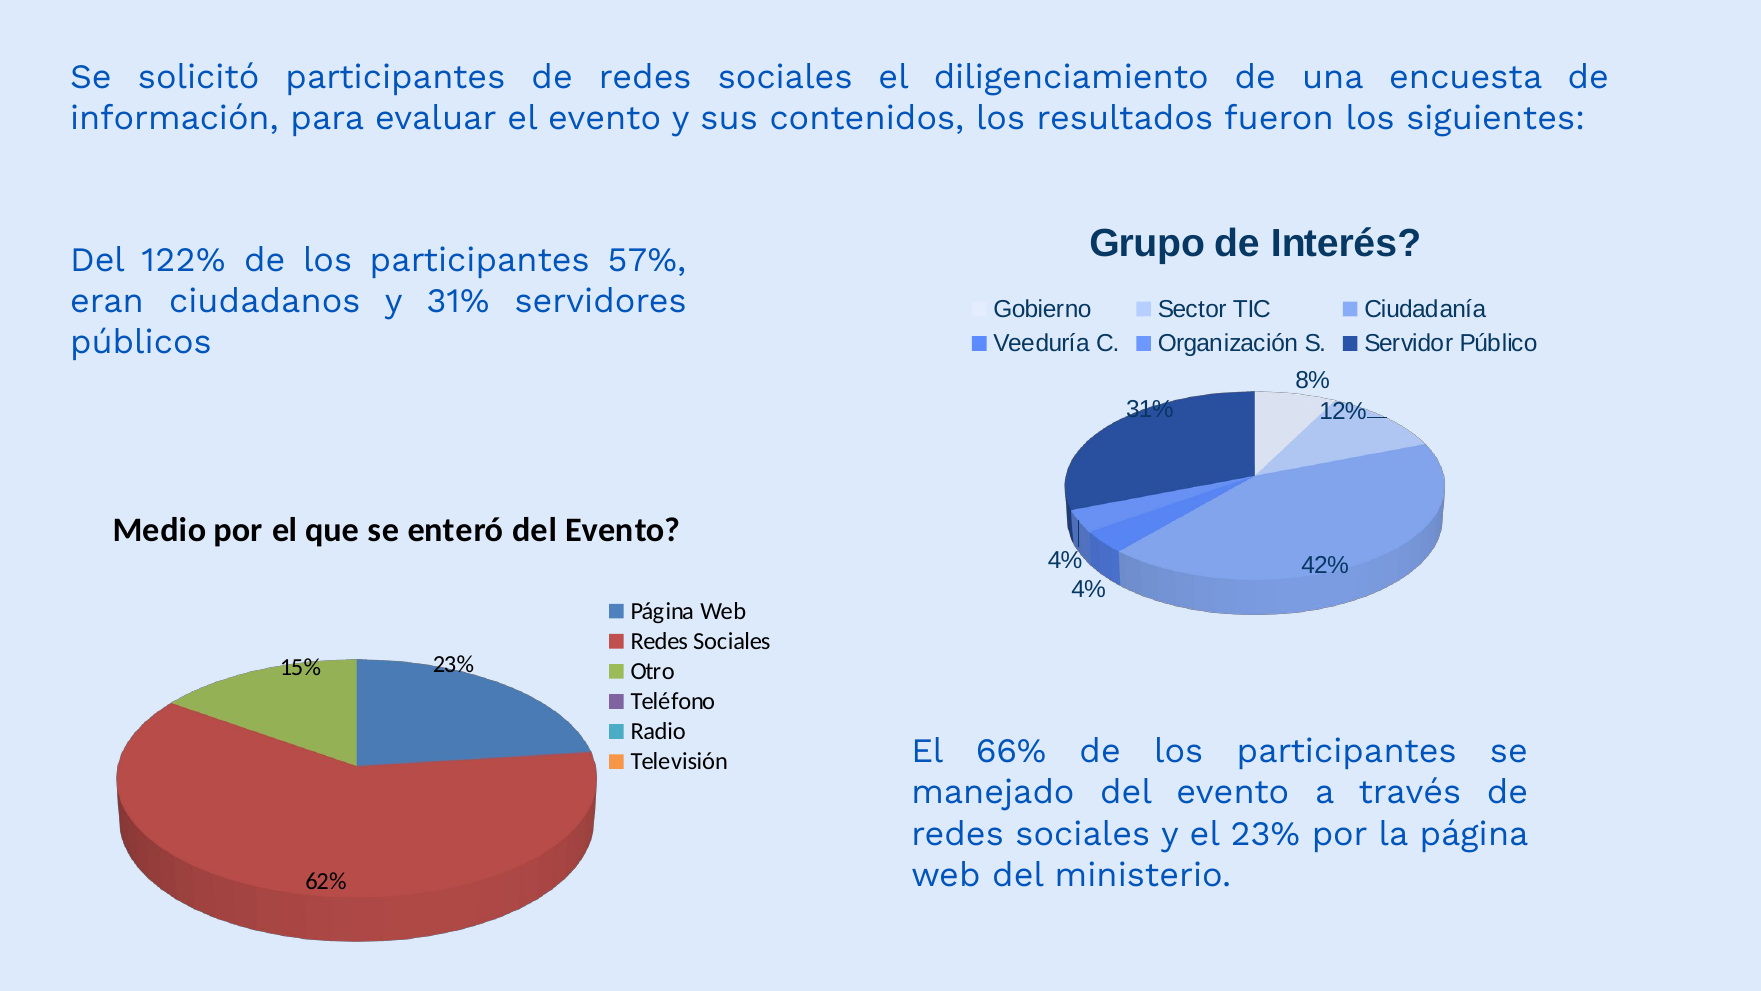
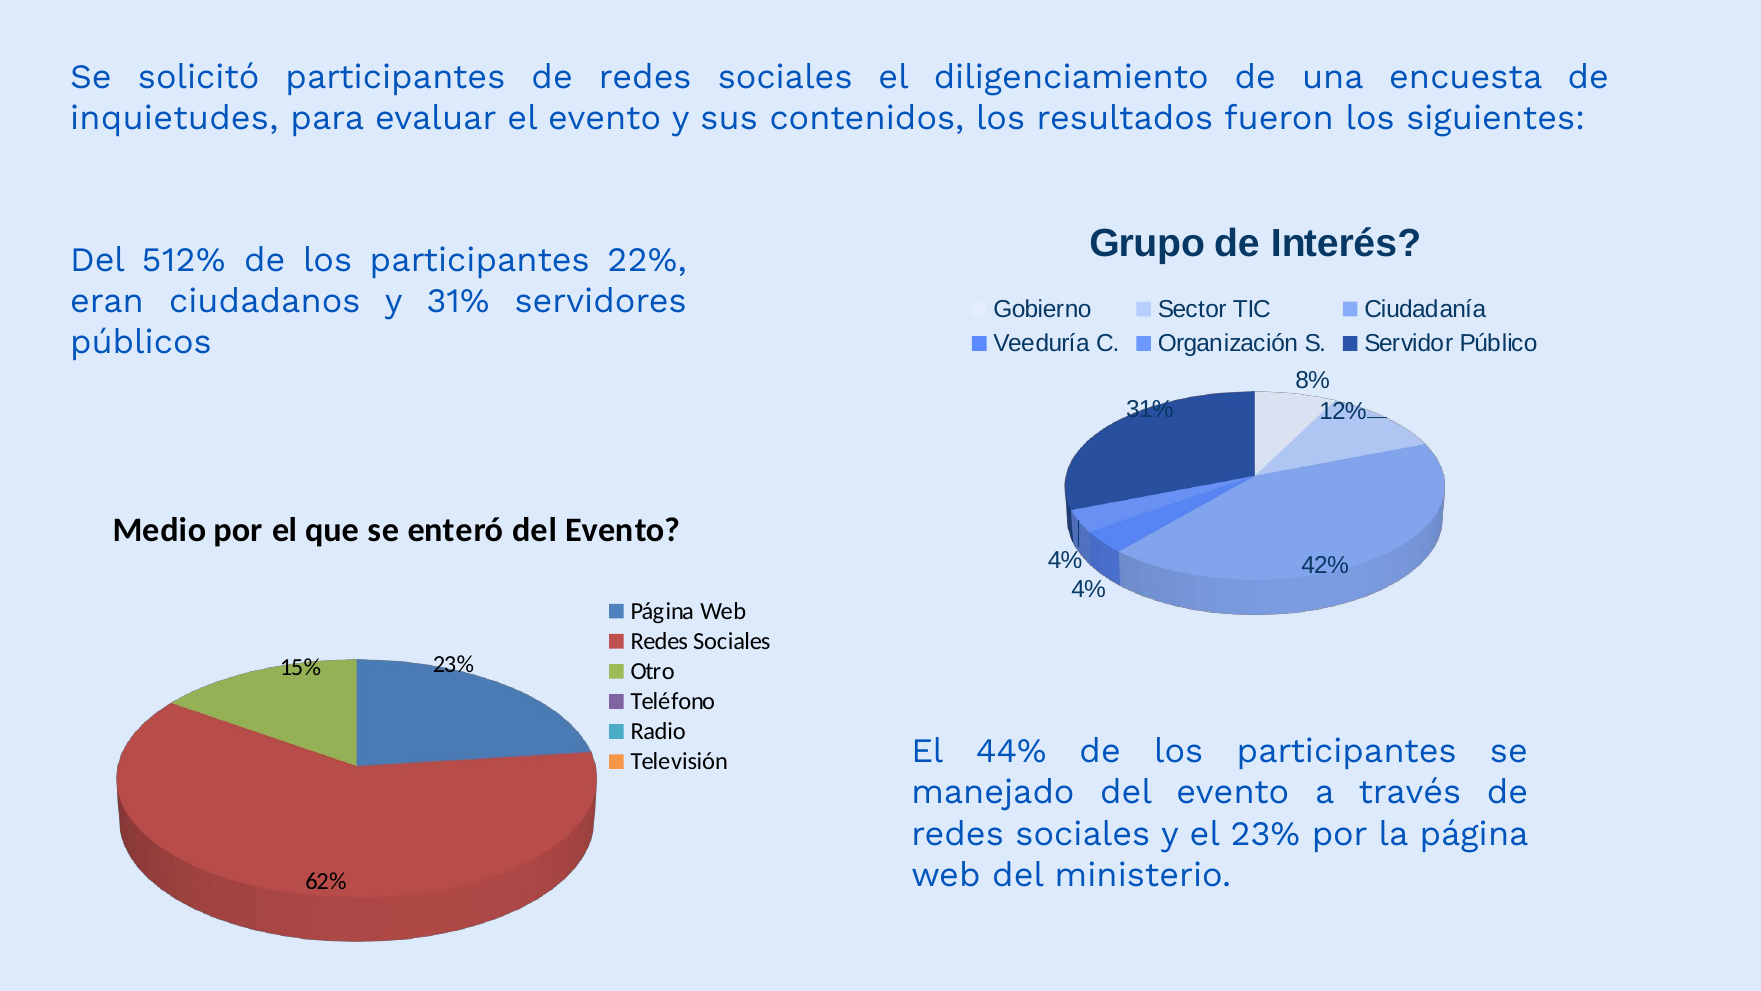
información: información -> inquietudes (174, 118)
122%: 122% -> 512% (184, 260)
57%: 57% -> 22% (647, 260)
66%: 66% -> 44% (1011, 751)
